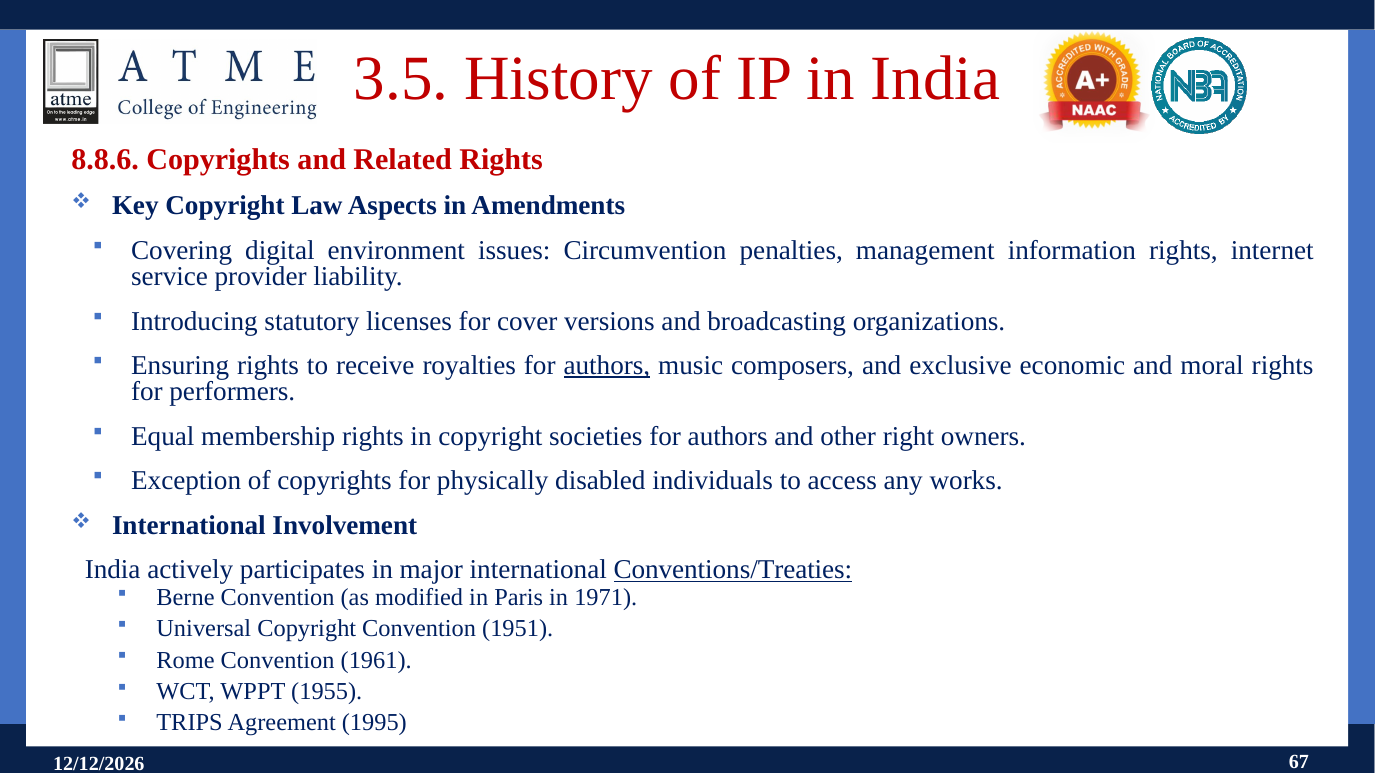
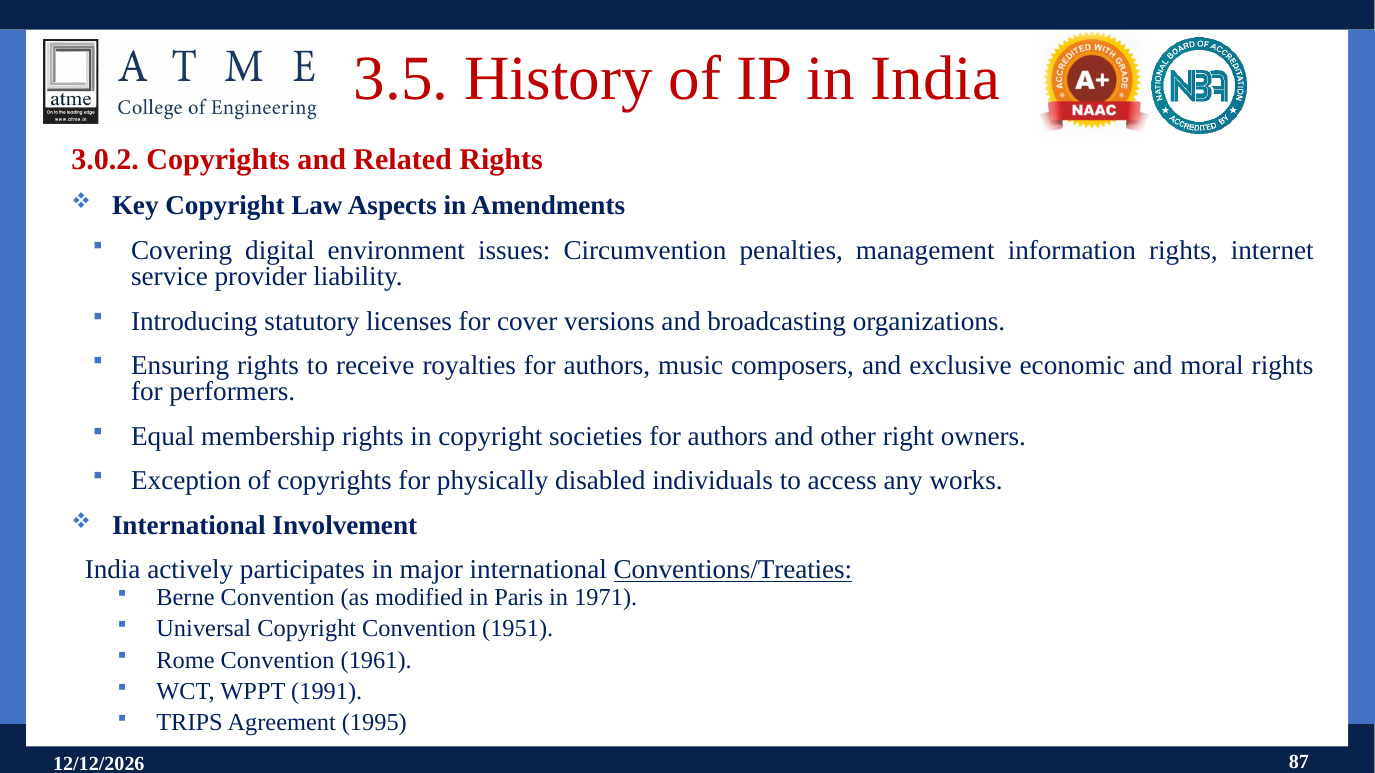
8.8.6: 8.8.6 -> 3.0.2 (105, 160)
authors underline: present -> none (607, 366)
1955: 1955 -> 1991 (327, 692)
67: 67 -> 87 (1299, 762)
